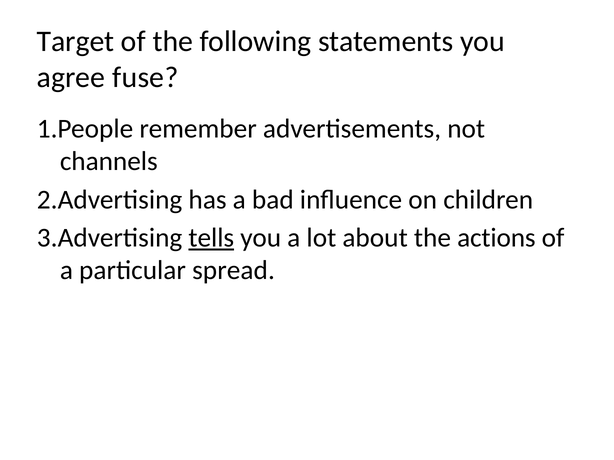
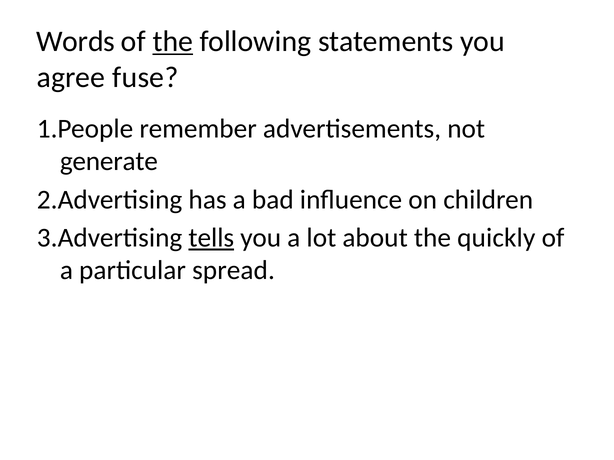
Target: Target -> Words (76, 41)
the underline: none -> present (173, 41)
channels: channels -> generate (109, 162)
actions: actions -> quickly (496, 238)
